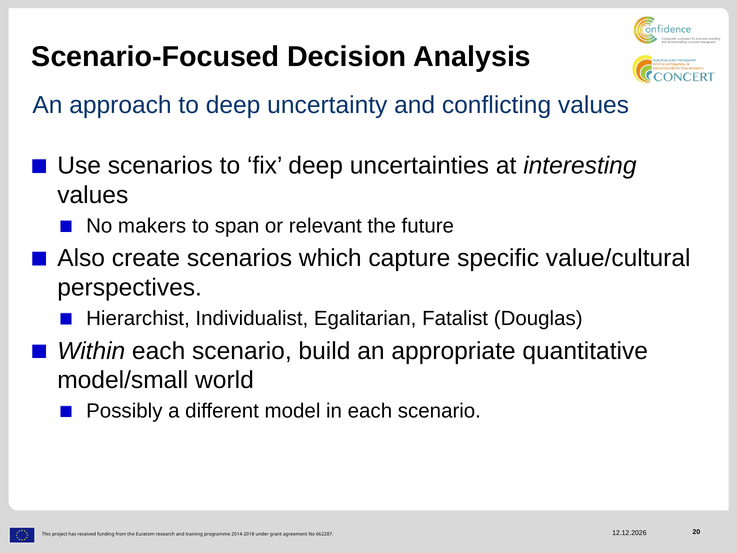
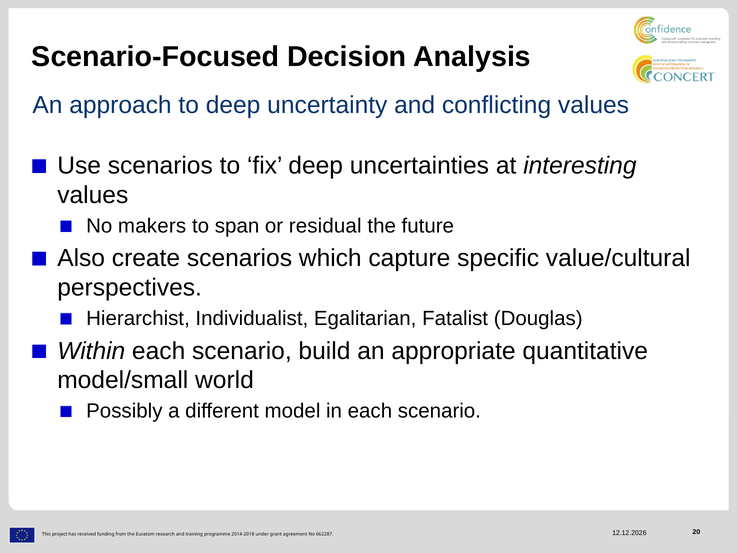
relevant: relevant -> residual (325, 226)
